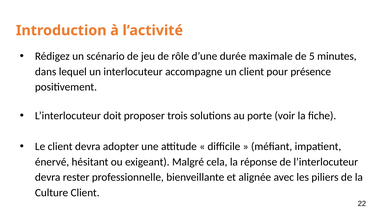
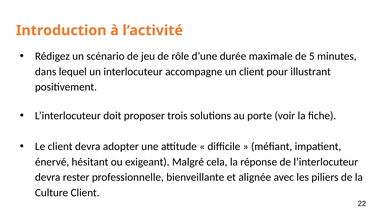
présence: présence -> illustrant (311, 72)
